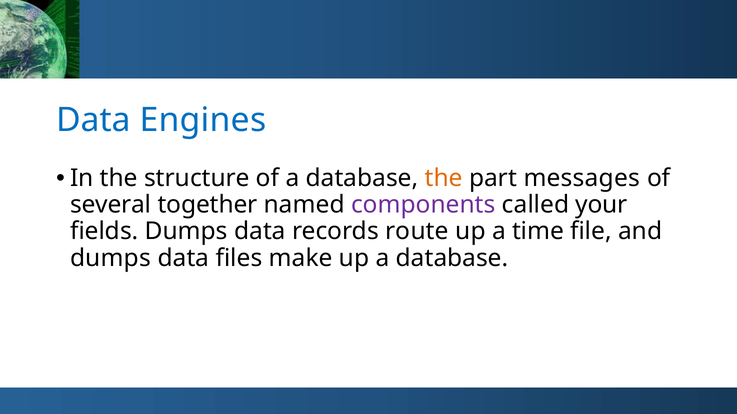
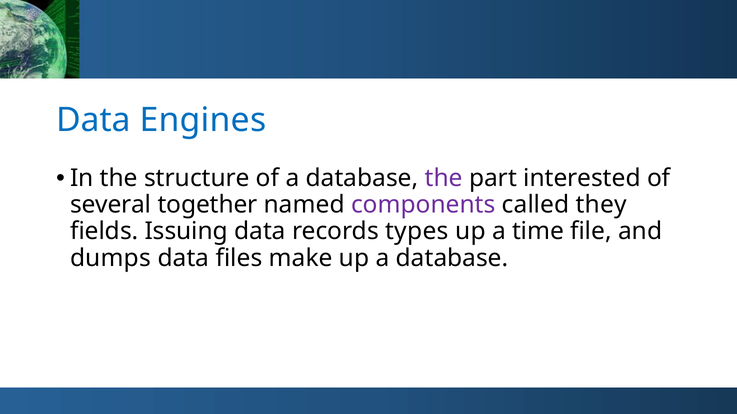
the colour: orange -> purple (444, 179)
messages: messages -> interested (582, 179)
your: your -> they (601, 205)
fields Dumps: Dumps -> Issuing (186, 232)
route: route -> types (417, 232)
